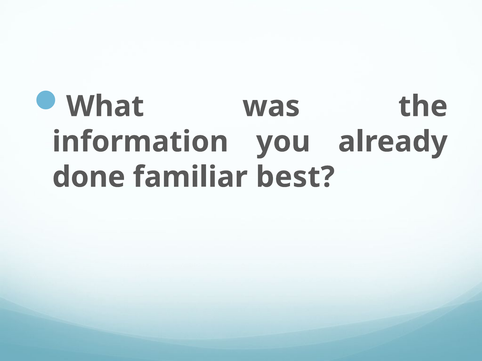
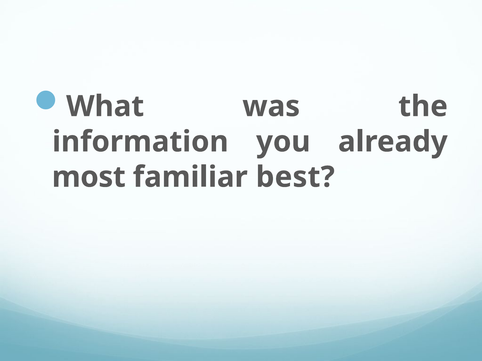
done: done -> most (89, 177)
